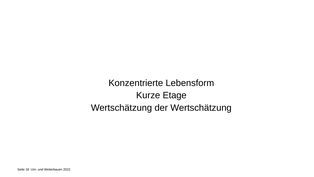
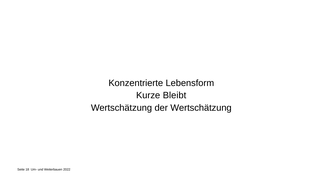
Etage: Etage -> Bleibt (175, 95)
